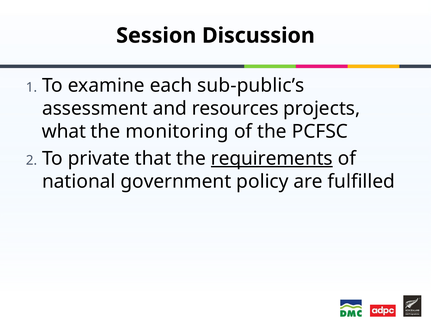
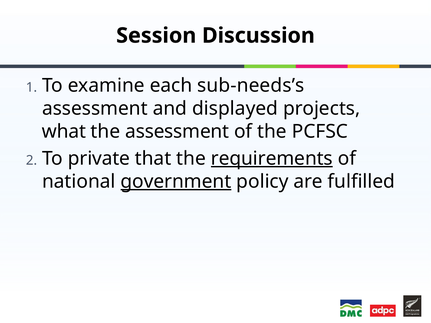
sub-public’s: sub-public’s -> sub-needs’s (251, 86)
resources: resources -> displayed (235, 109)
the monitoring: monitoring -> assessment (177, 132)
government underline: none -> present (176, 182)
